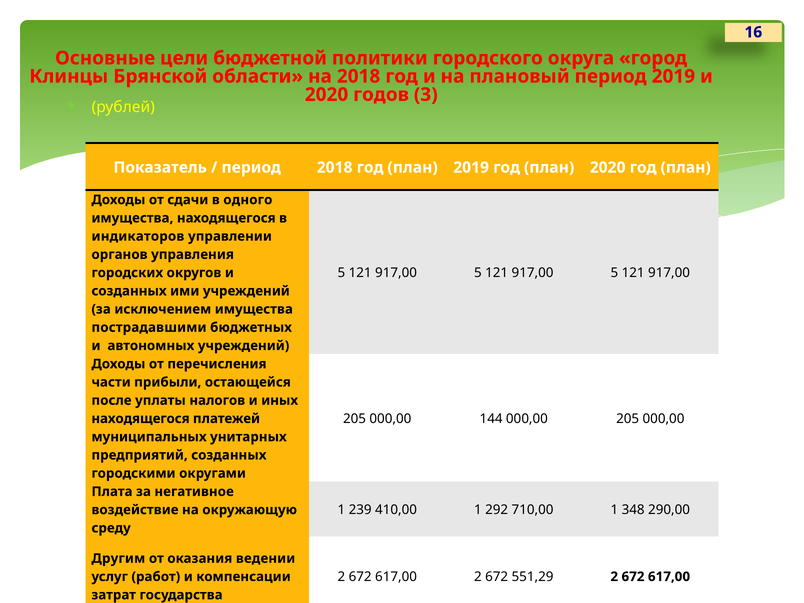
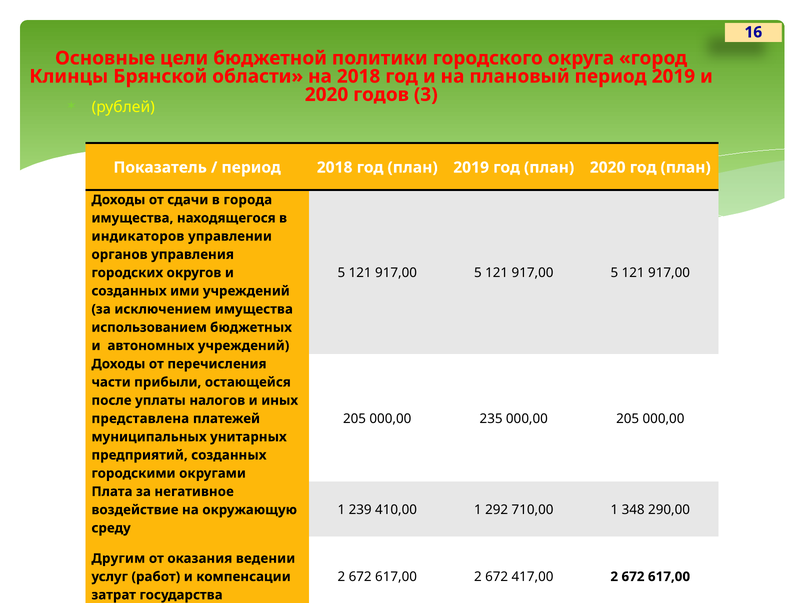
одного: одного -> города (248, 200)
пострадавшими: пострадавшими -> использованием (149, 327)
144: 144 -> 235 (491, 419)
находящегося: находящегося -> представлена (140, 419)
551,29: 551,29 -> 417,00 (533, 577)
